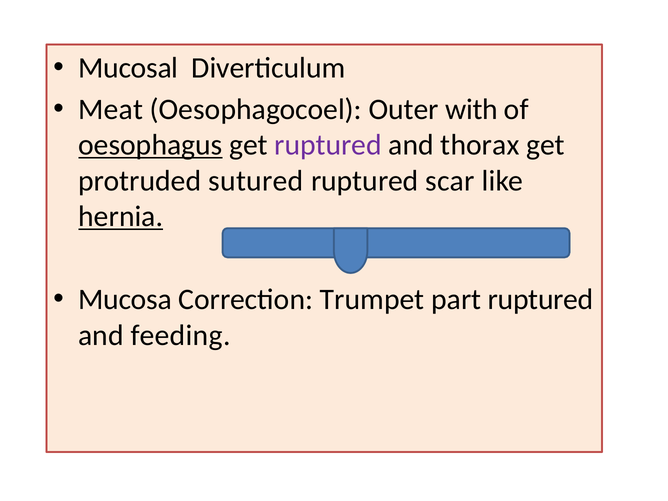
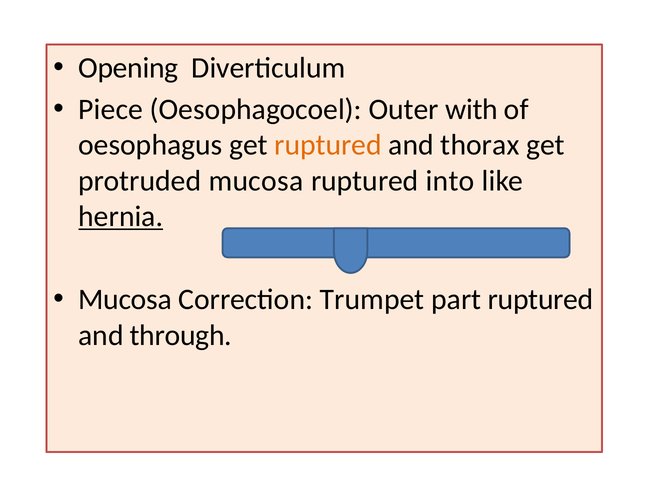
Mucosal: Mucosal -> Opening (128, 68)
Meat: Meat -> Piece (111, 109)
oesophagus underline: present -> none (150, 145)
ruptured colour: purple -> orange (328, 145)
protruded sutured: sutured -> mucosa (256, 181)
scar: scar -> into (450, 181)
feeding: feeding -> through (181, 335)
